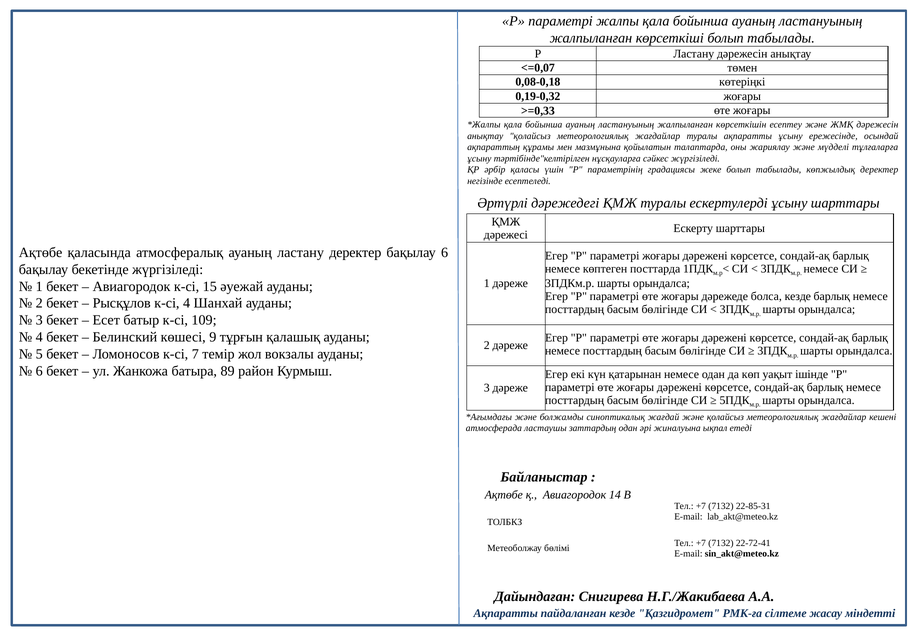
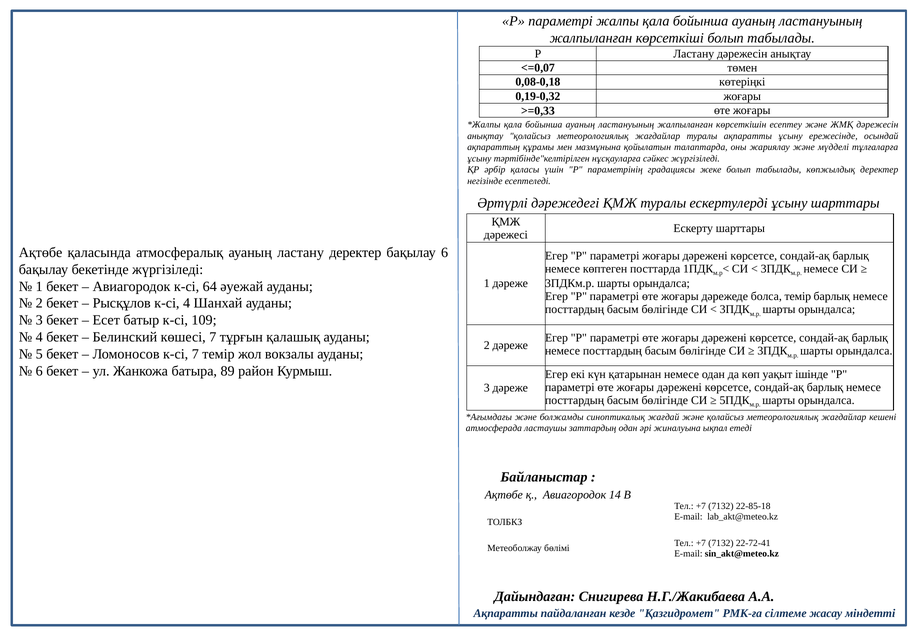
15: 15 -> 64 (210, 286)
болса кезде: кезде -> темір (798, 296)
көшесі 9: 9 -> 7 (213, 337)
22-85-31: 22-85-31 -> 22-85-18 (753, 506)
